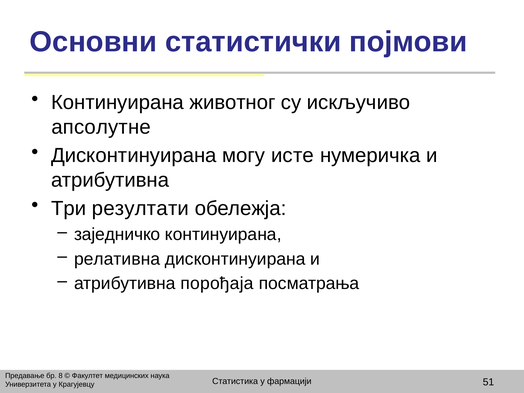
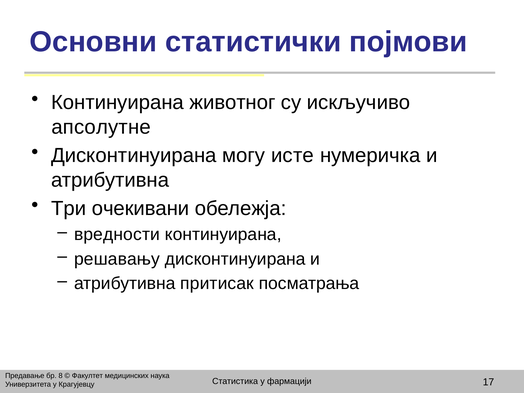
резултати: резултати -> очекивани (141, 209)
заједничко: заједничко -> вредности (117, 235)
релативна: релативна -> решавању (117, 259)
порођаја: порођаја -> притисак (217, 283)
51: 51 -> 17 (488, 382)
